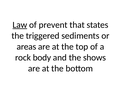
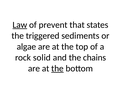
areas: areas -> algae (26, 47)
body: body -> solid (42, 57)
shows: shows -> chains (95, 57)
the underline: none -> present (57, 68)
